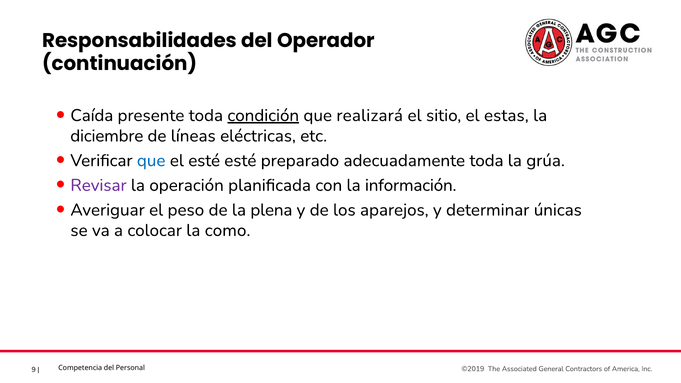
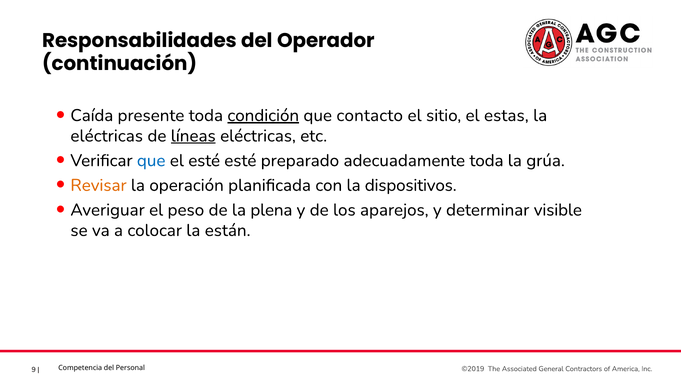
realizará: realizará -> contacto (370, 115)
diciembre: diciembre -> eléctricas (107, 136)
líneas underline: none -> present (193, 136)
Revisar colour: purple -> orange (98, 185)
información: información -> dispositivos (411, 185)
únicas: únicas -> visible (558, 210)
como: como -> están (228, 230)
